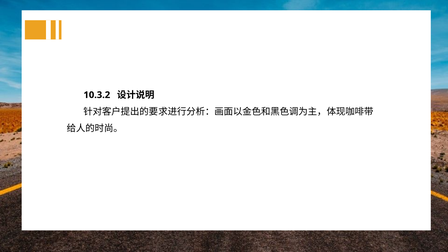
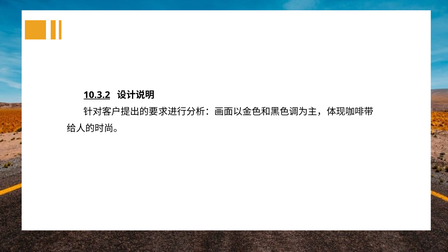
10.3.2 underline: none -> present (97, 95)
